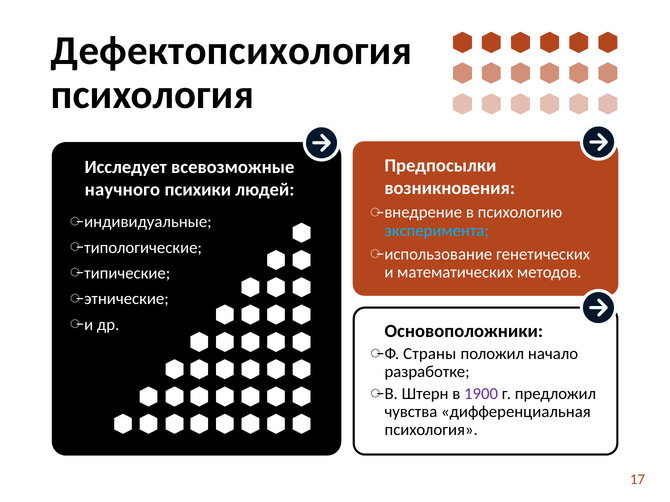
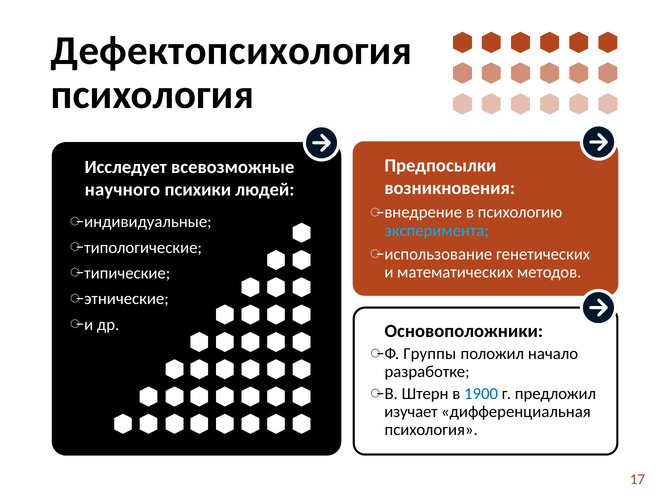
Страны: Страны -> Группы (430, 354)
1900 colour: purple -> blue (481, 394)
чувства: чувства -> изучает (411, 412)
